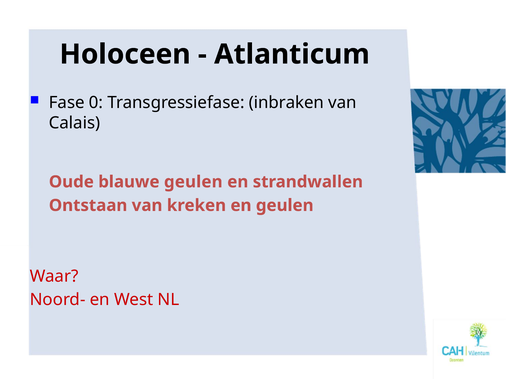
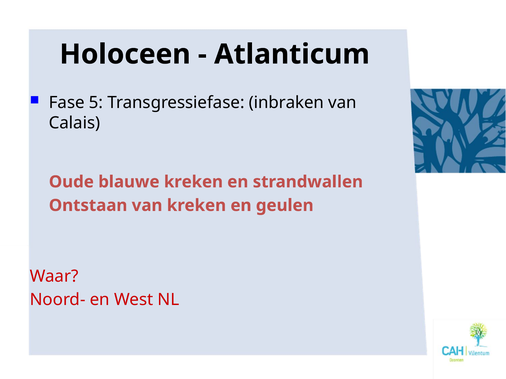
0: 0 -> 5 (96, 103)
blauwe geulen: geulen -> kreken (193, 182)
